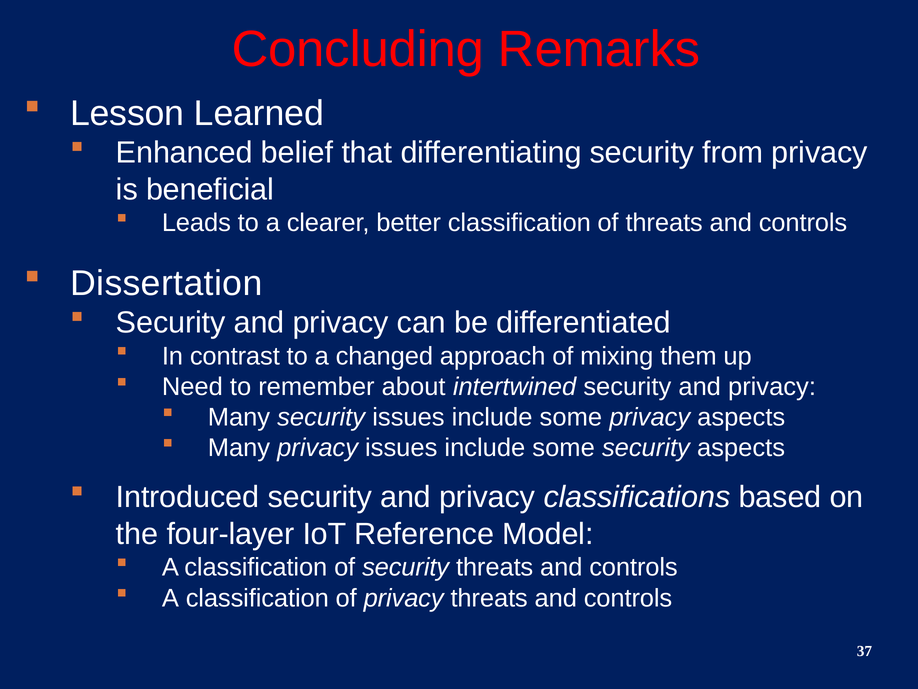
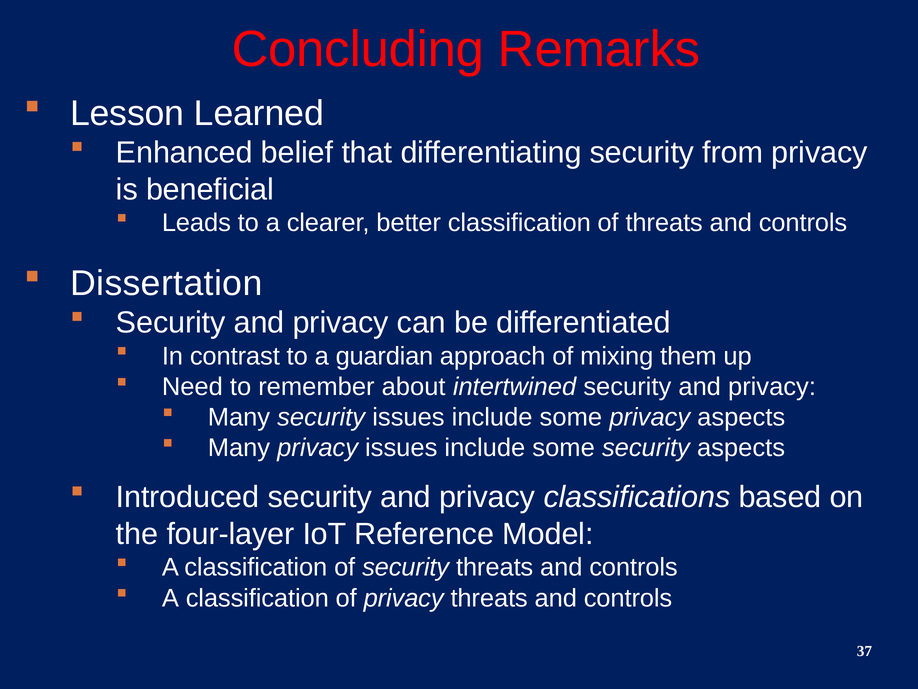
changed: changed -> guardian (384, 356)
